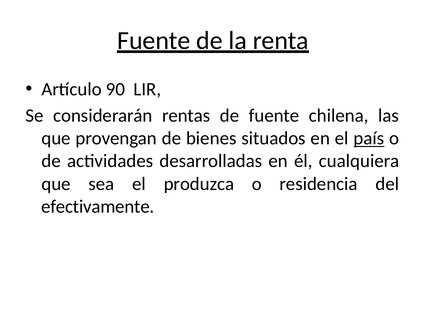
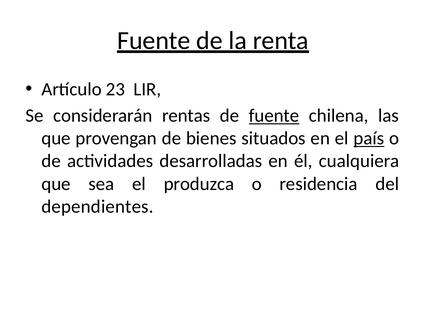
90: 90 -> 23 (115, 89)
fuente underline: none -> present (274, 116)
efectivamente: efectivamente -> dependientes (98, 206)
